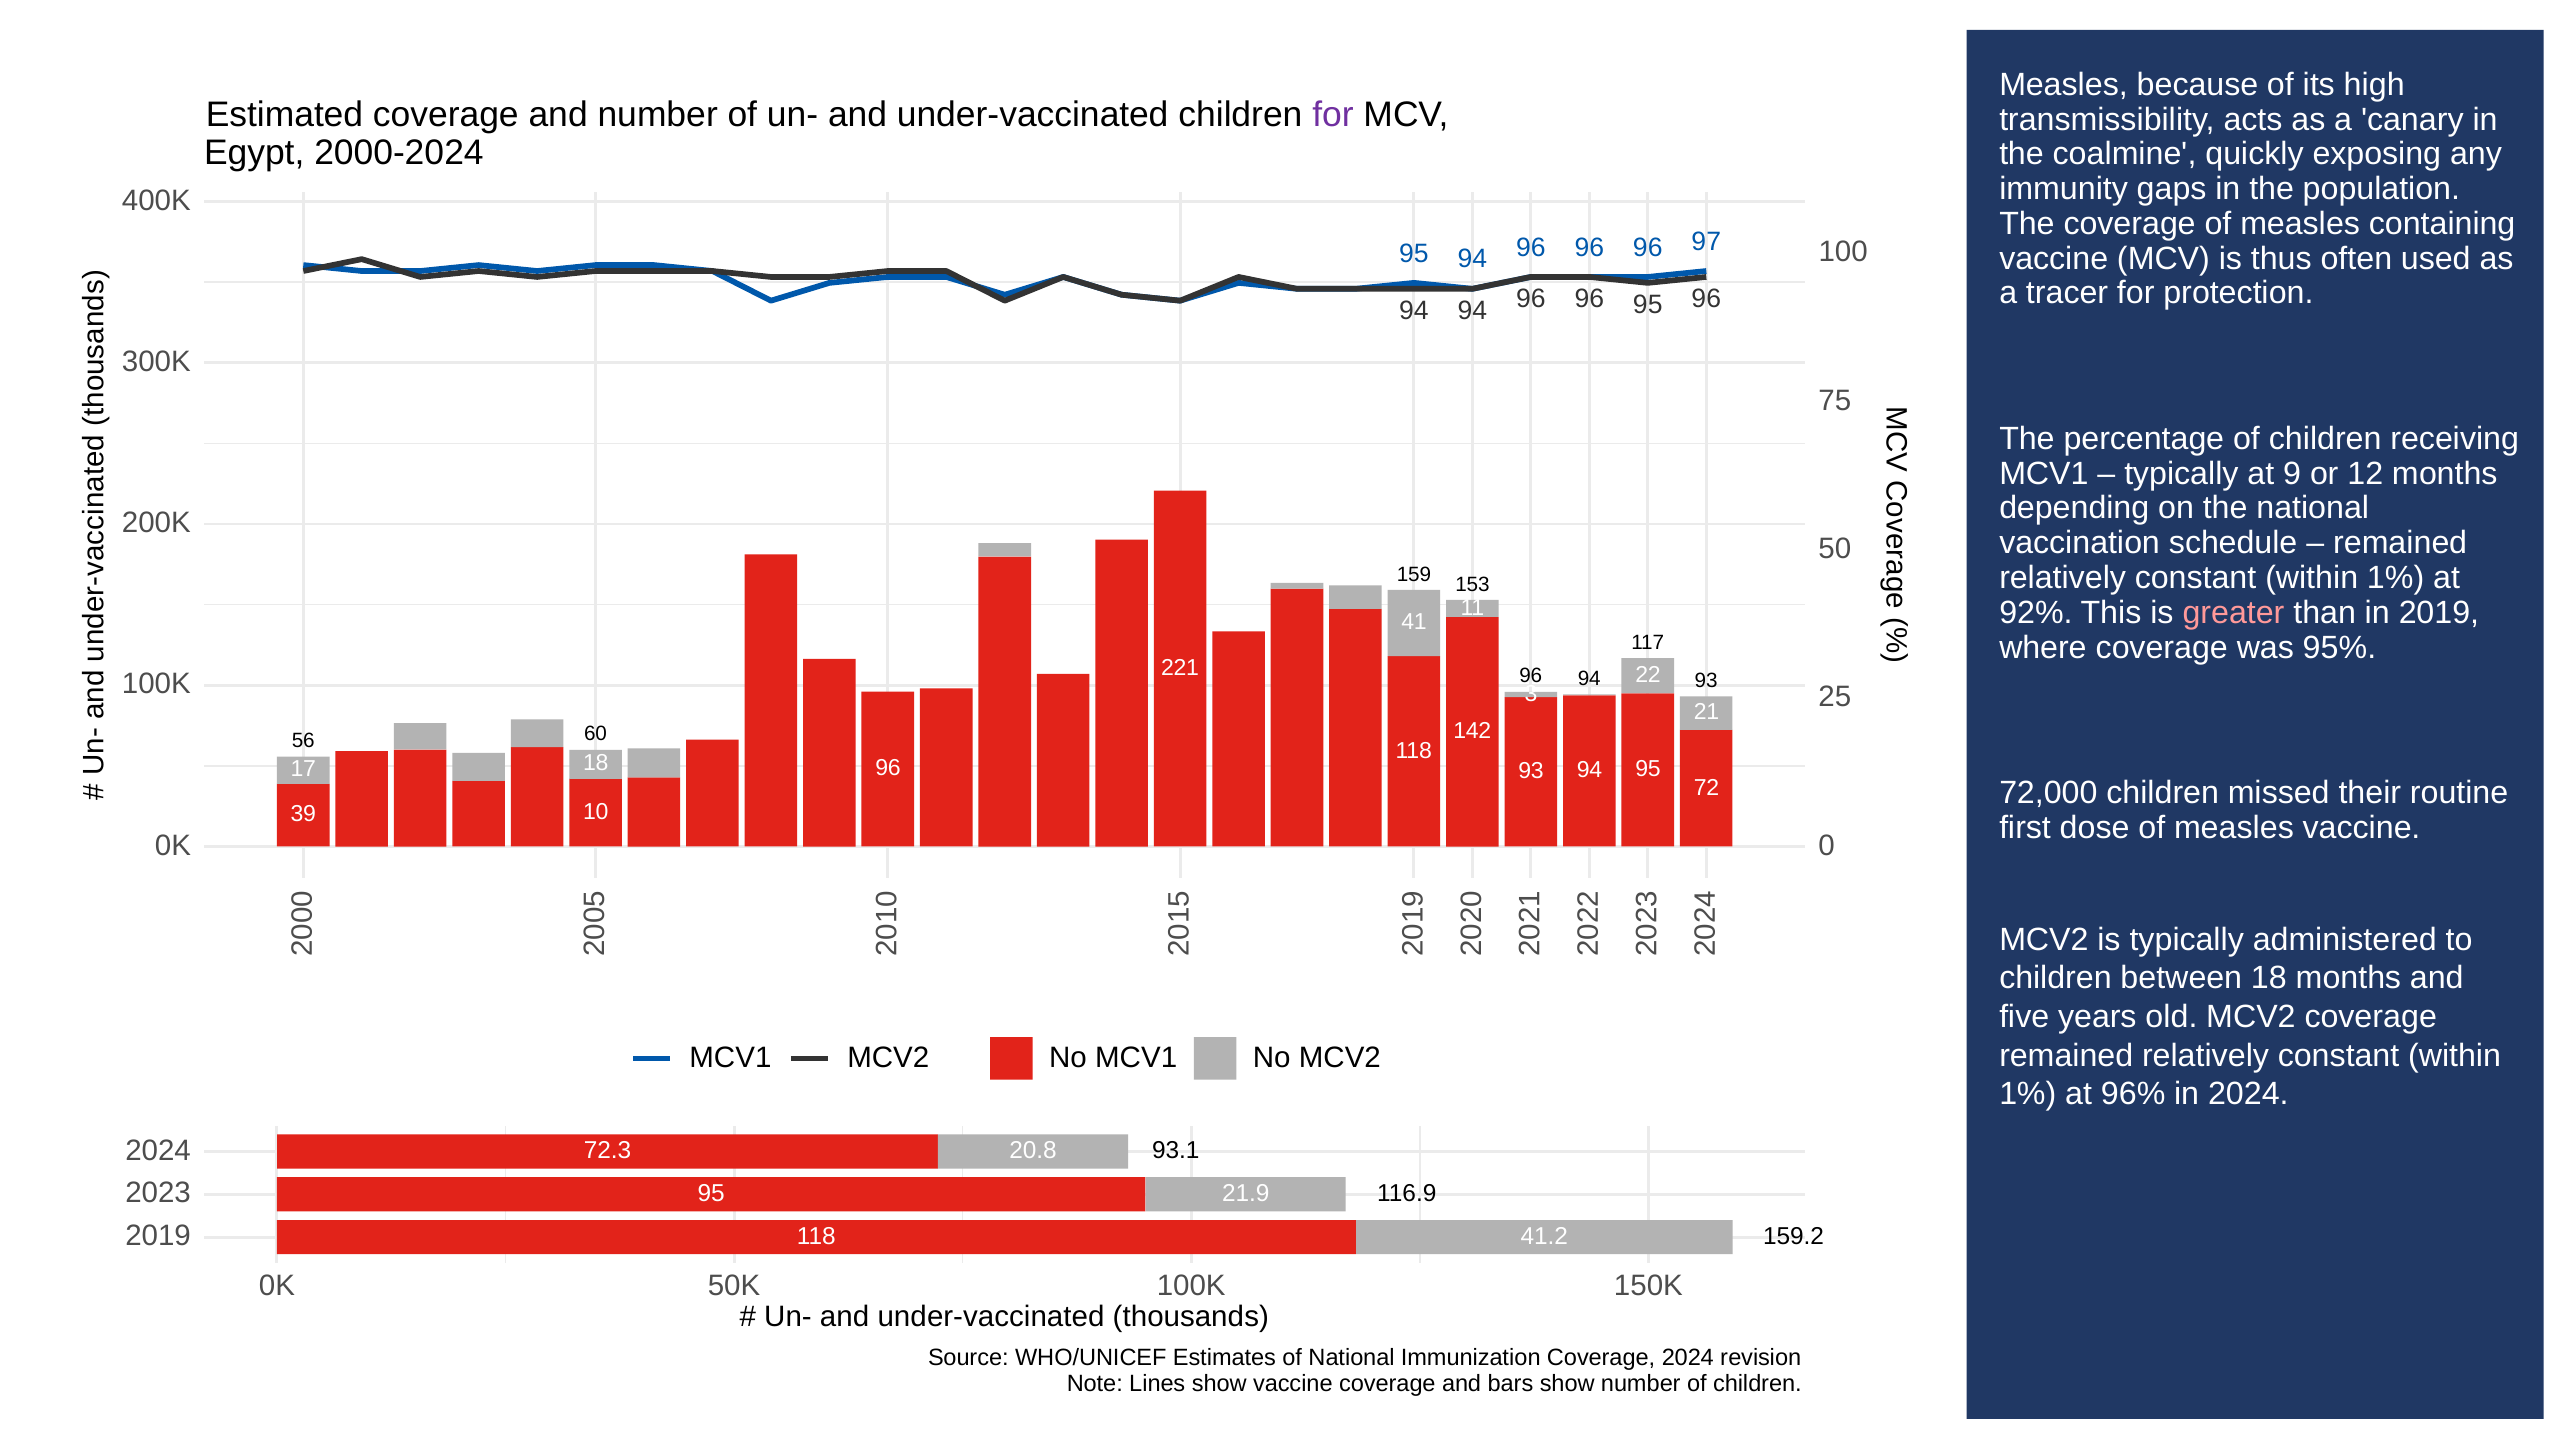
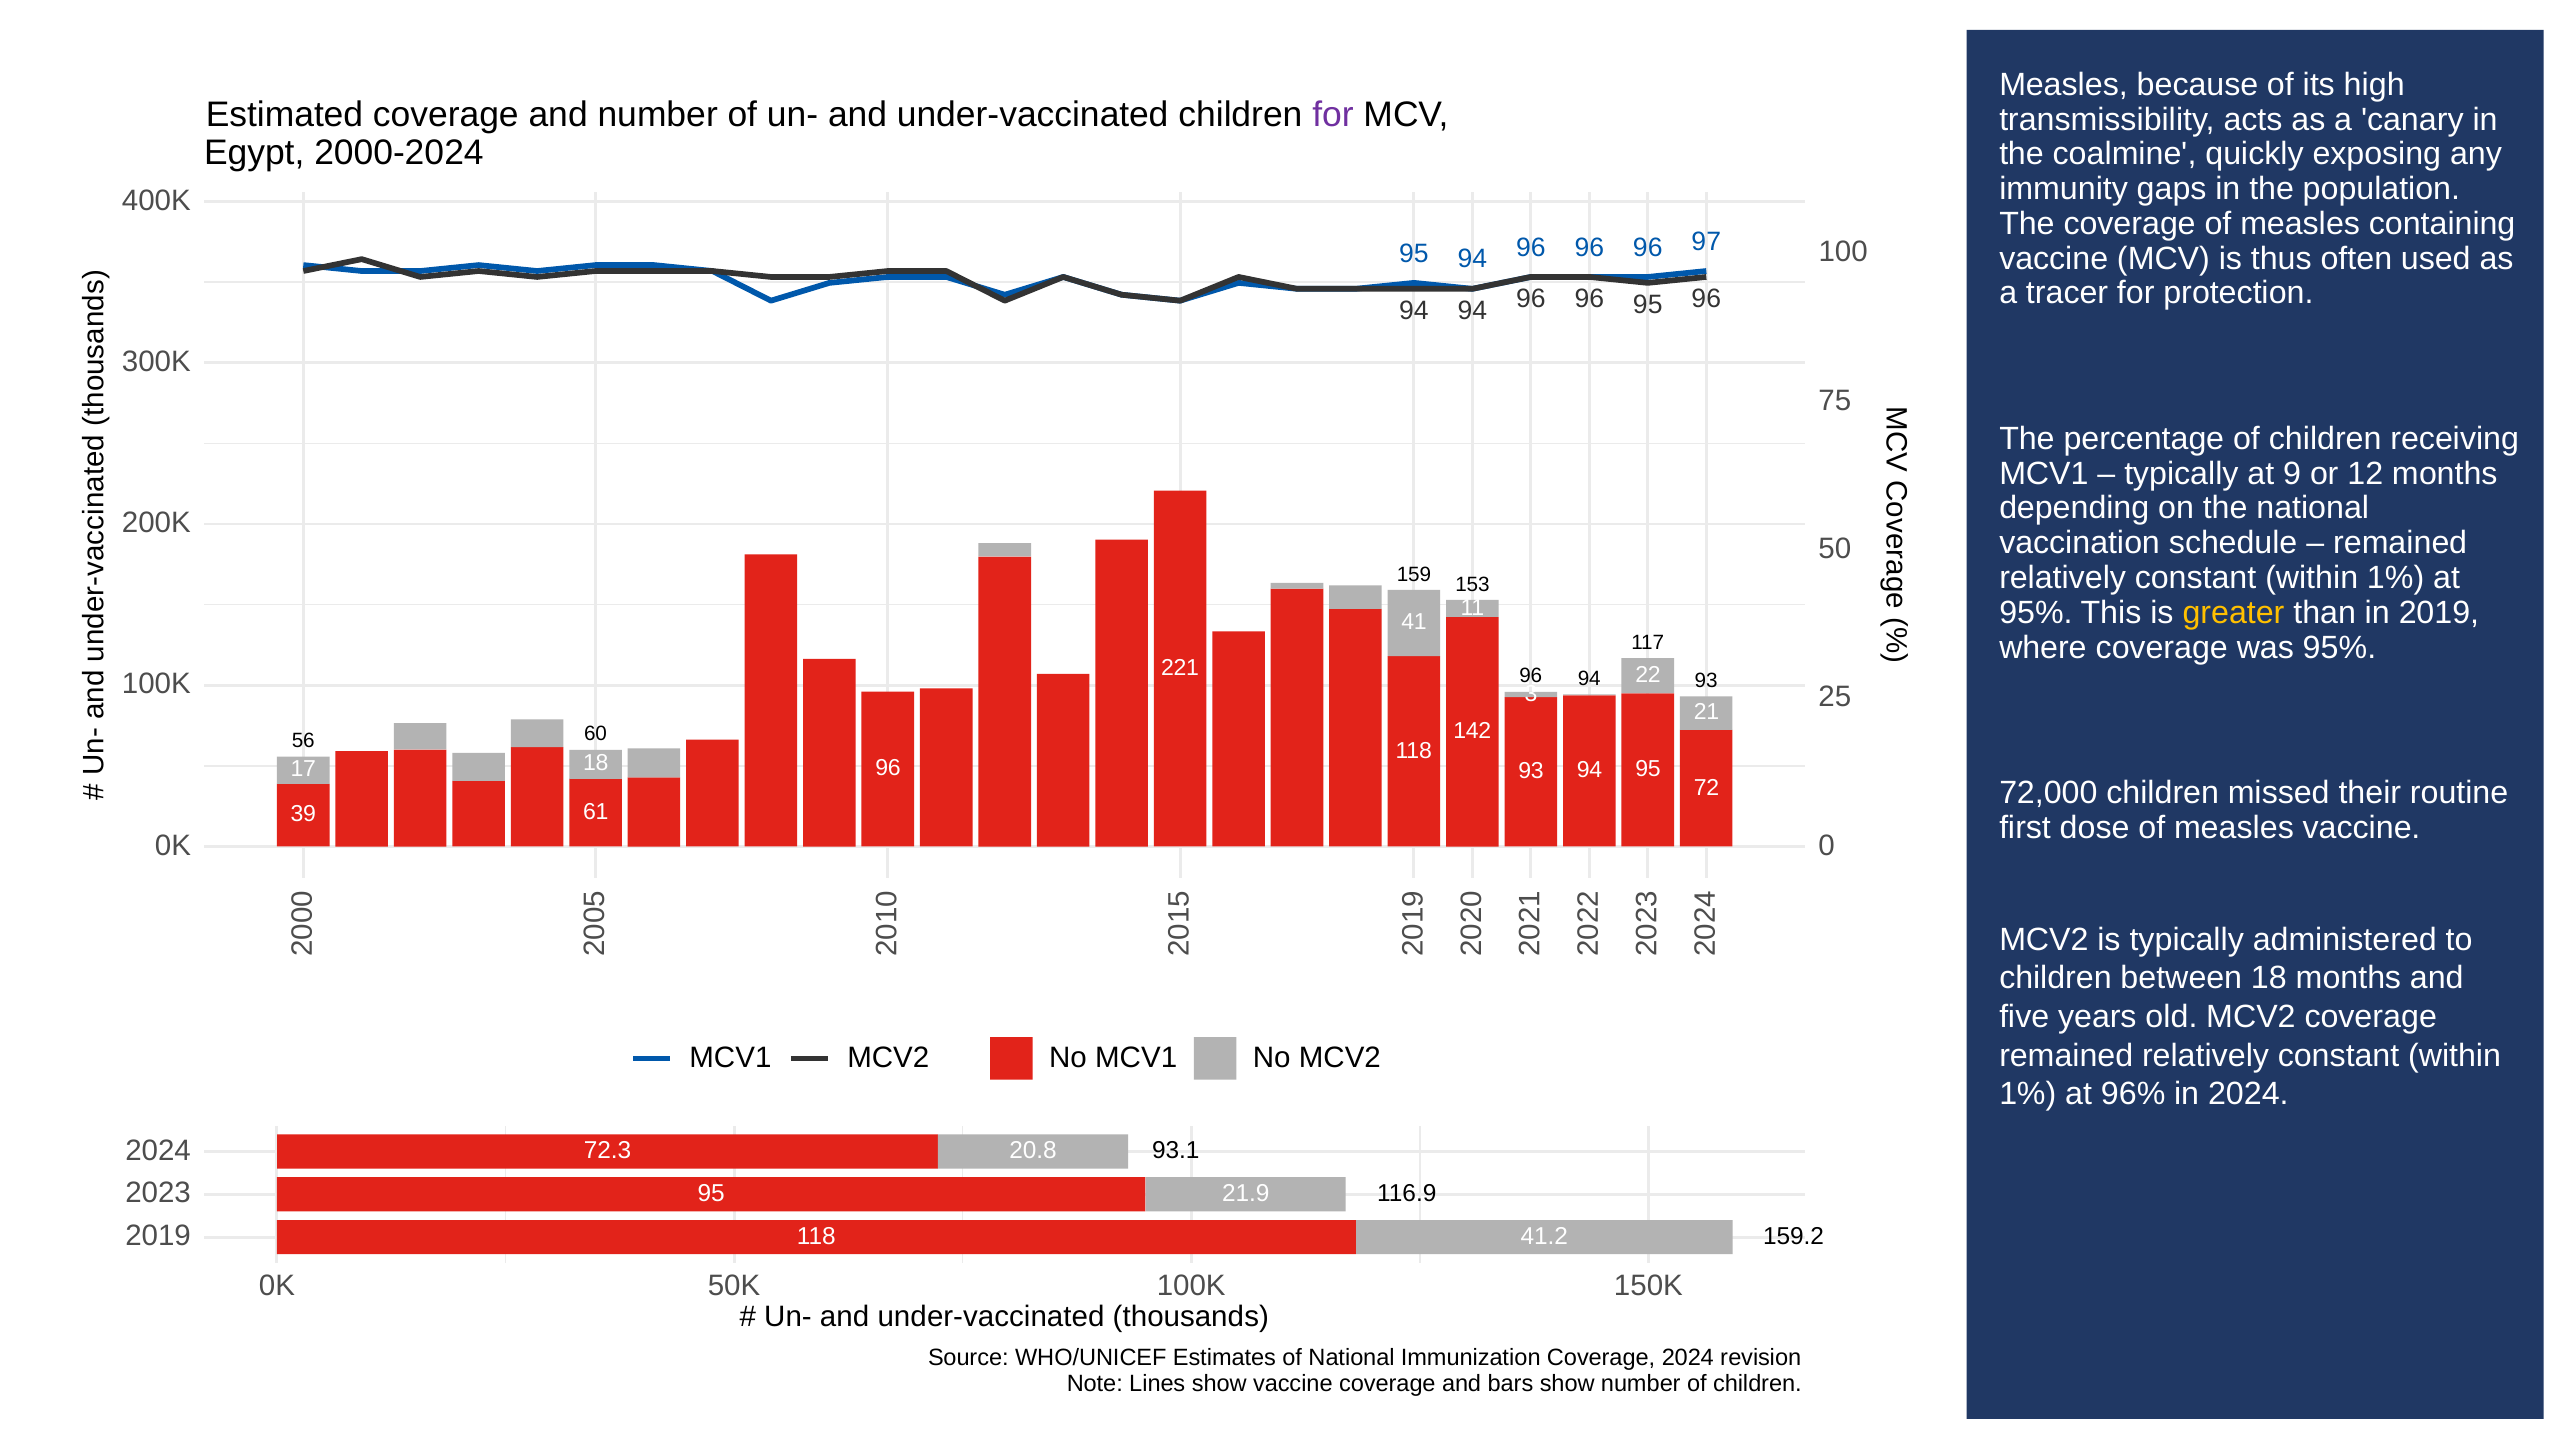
92%: 92% -> 95% (2036, 613)
greater colour: pink -> yellow (2233, 613)
10: 10 -> 61 (596, 812)
